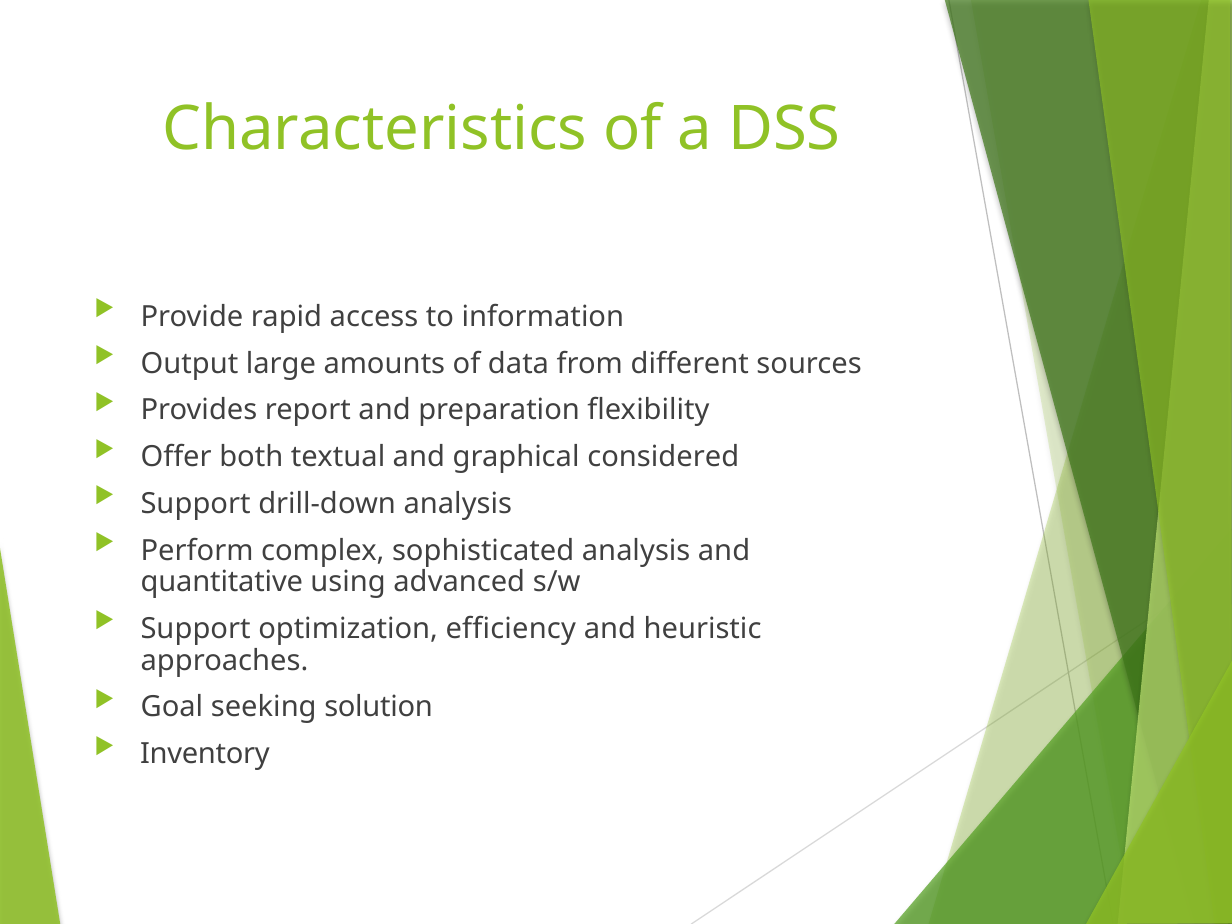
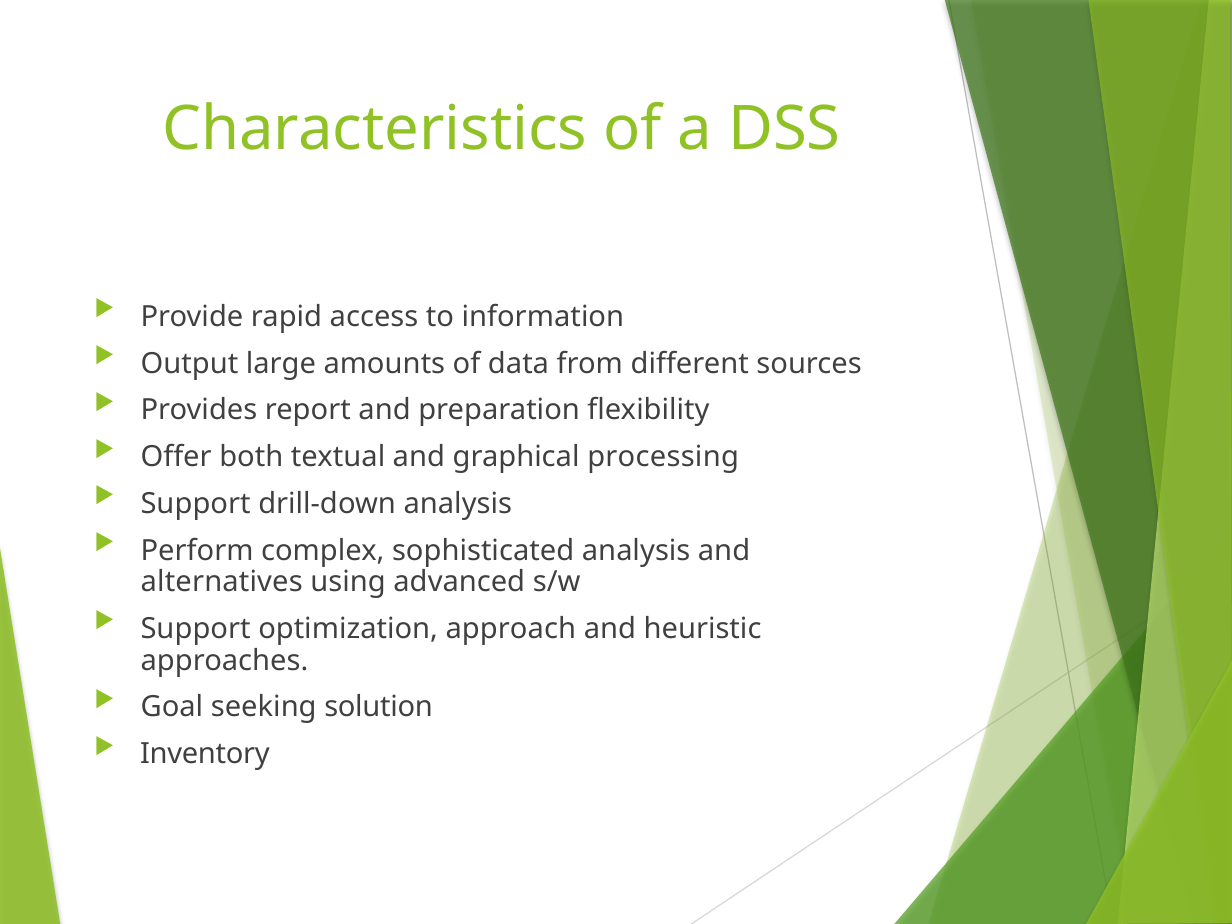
considered: considered -> processing (663, 457)
quantitative: quantitative -> alternatives (222, 582)
efficiency: efficiency -> approach (511, 629)
